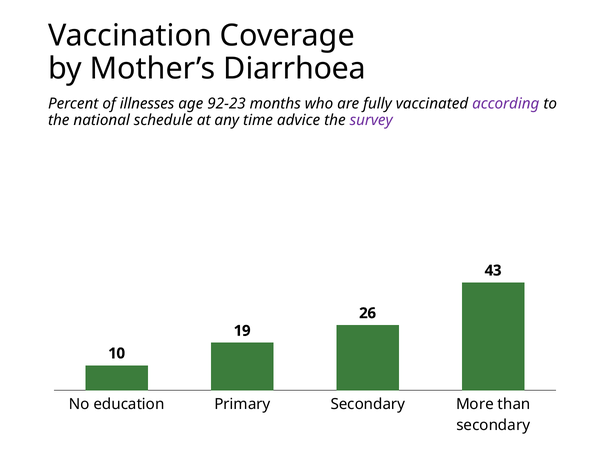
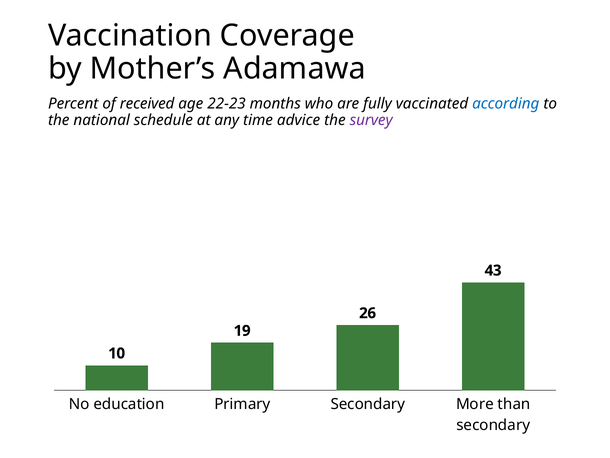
Diarrhoea: Diarrhoea -> Adamawa (295, 69)
illnesses: illnesses -> received (147, 103)
92-23: 92-23 -> 22-23 (227, 103)
according colour: purple -> blue (506, 103)
